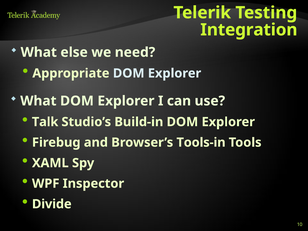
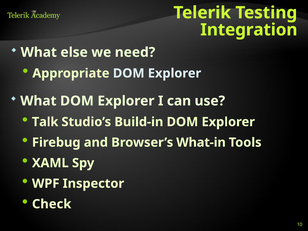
Tools-in: Tools-in -> What-in (201, 142)
Divide: Divide -> Check (52, 204)
